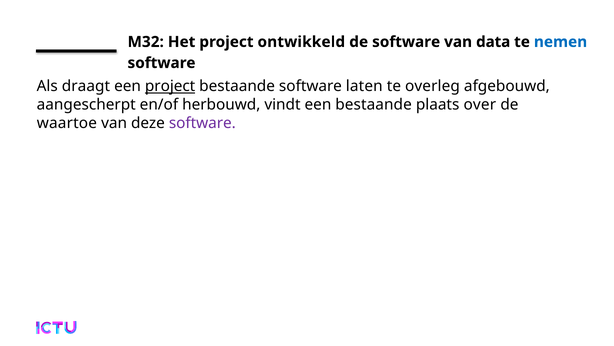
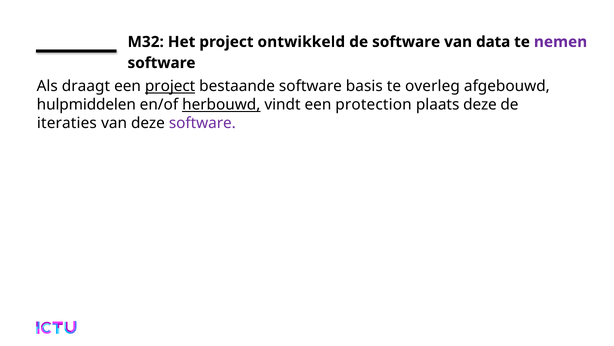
nemen colour: blue -> purple (561, 42)
laten: laten -> basis (364, 86)
aangescherpt: aangescherpt -> hulpmiddelen (86, 105)
herbouwd underline: none -> present (221, 105)
een bestaande: bestaande -> protection (374, 105)
plaats over: over -> deze (480, 105)
waartoe: waartoe -> iteraties (67, 123)
